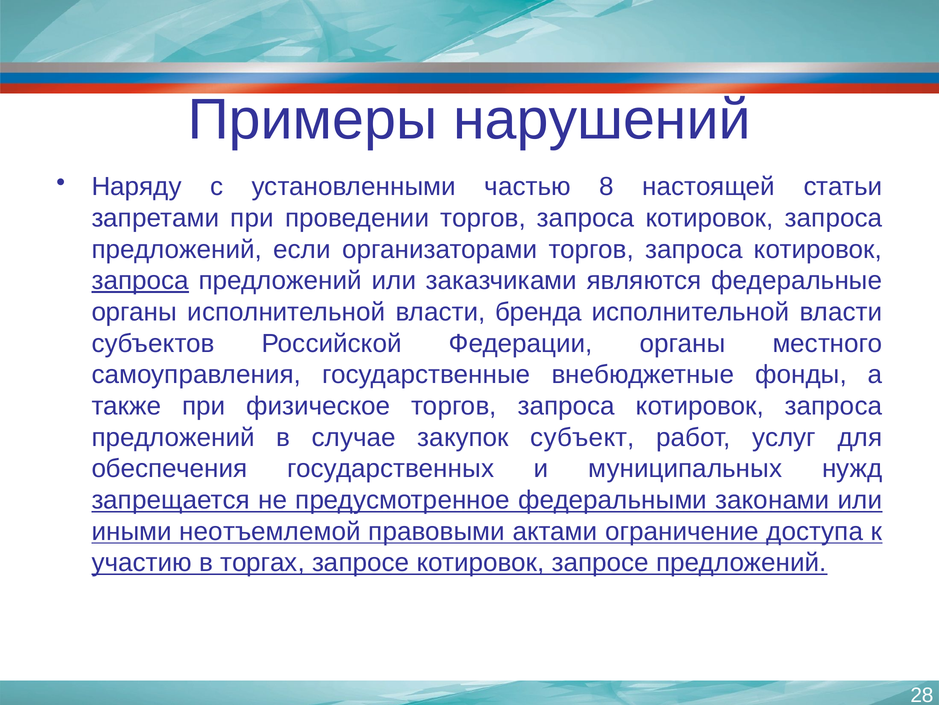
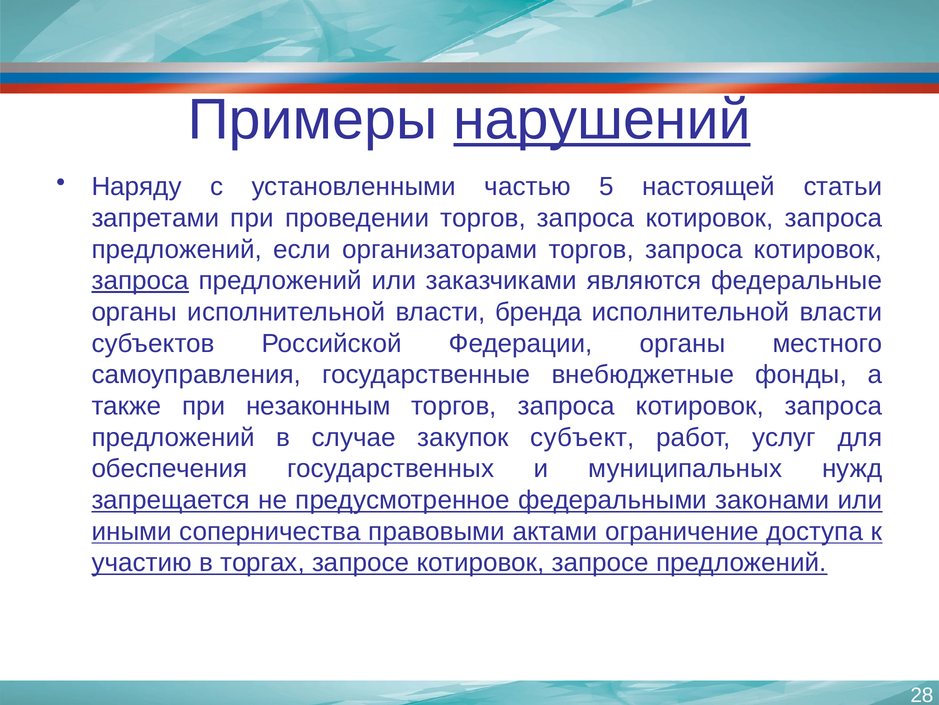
нарушений underline: none -> present (602, 120)
8: 8 -> 5 (607, 187)
физическое: физическое -> незаконным (318, 406)
неотъемлемой: неотъемлемой -> соперничества (270, 531)
